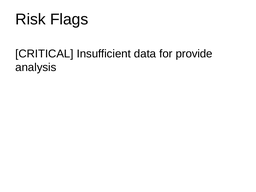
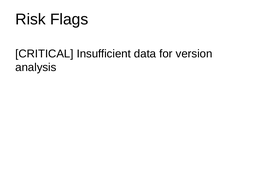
provide: provide -> version (194, 54)
